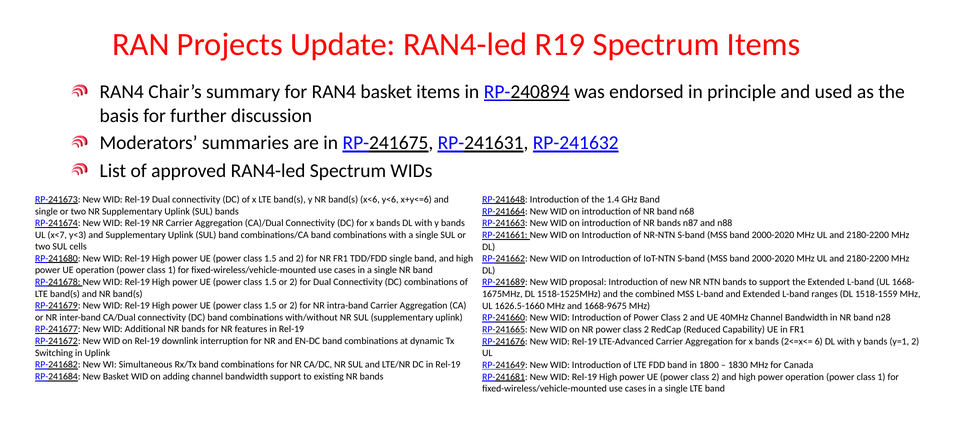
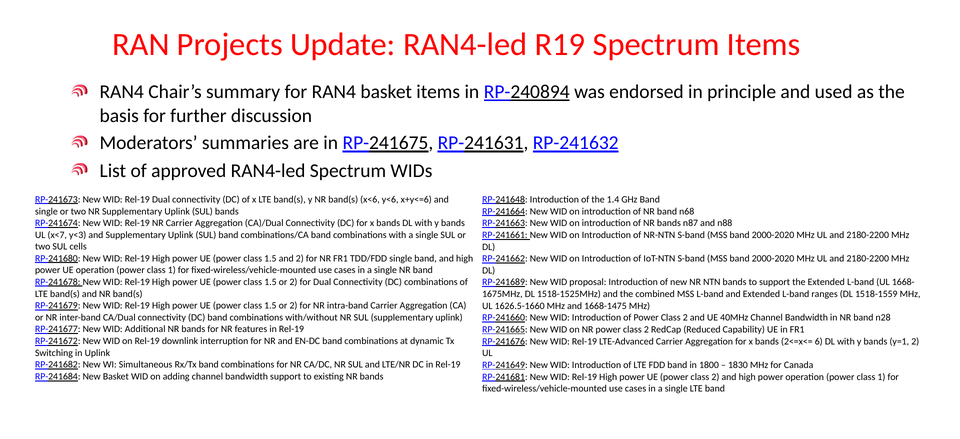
1668-9675: 1668-9675 -> 1668-1475 (605, 306)
